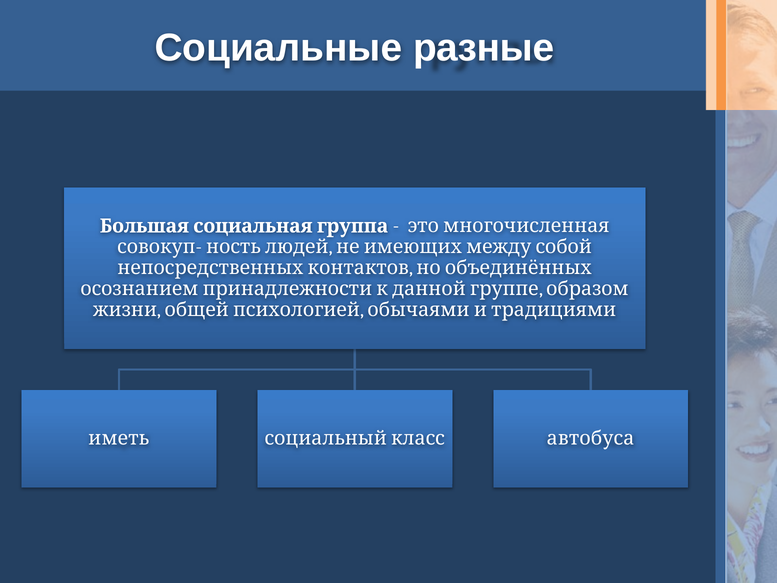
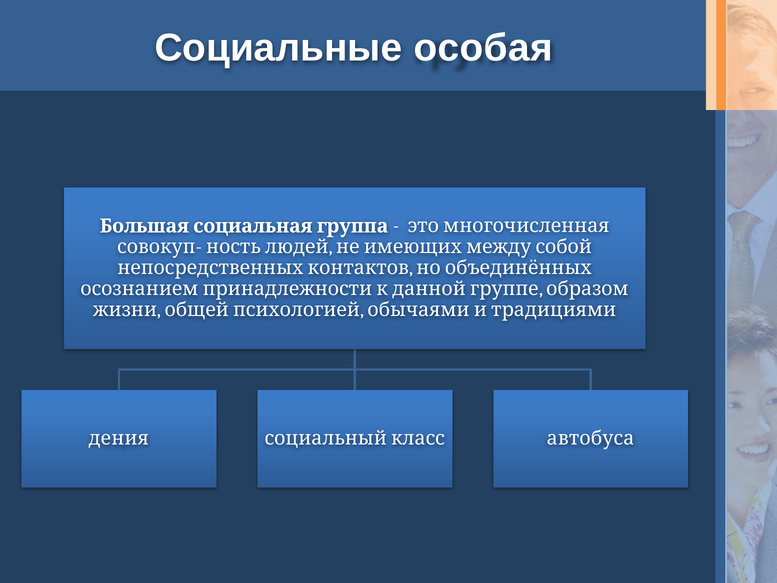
разные: разные -> особая (483, 48)
иметь: иметь -> дения (119, 438)
